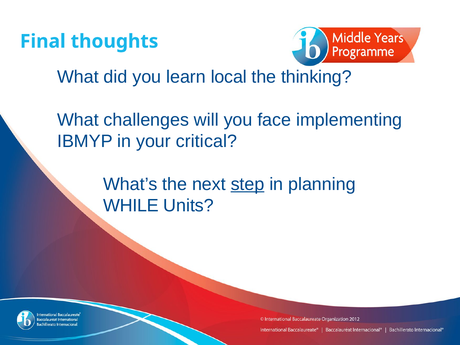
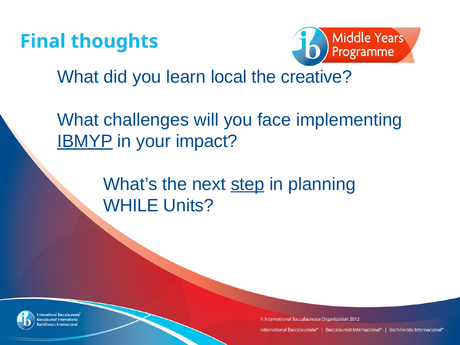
thinking: thinking -> creative (316, 77)
IBMYP underline: none -> present (85, 141)
critical: critical -> impact (207, 141)
